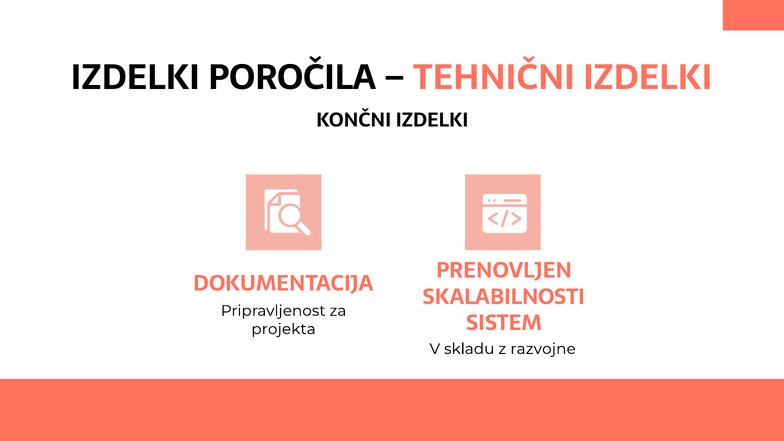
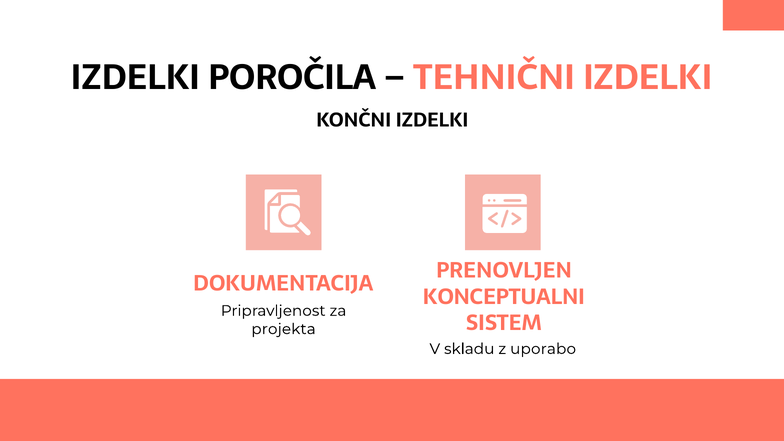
SKALABILNOSTI: SKALABILNOSTI -> KONCEPTUALNI (504, 297)
razvojne: razvojne -> uporabo (543, 349)
